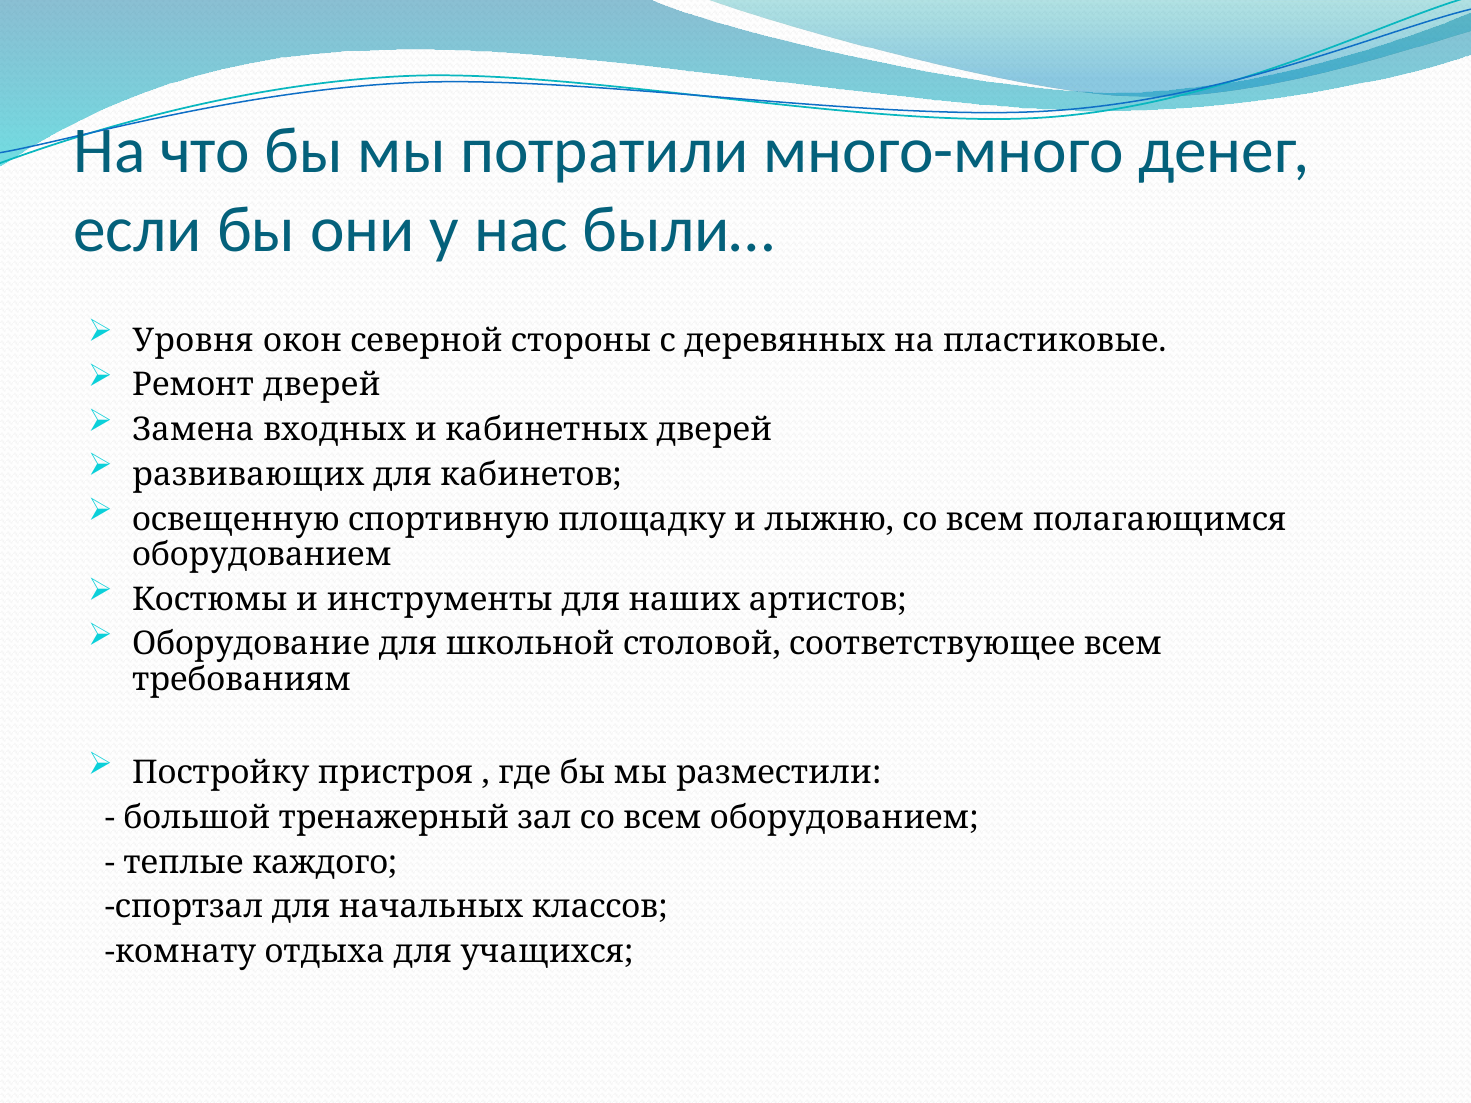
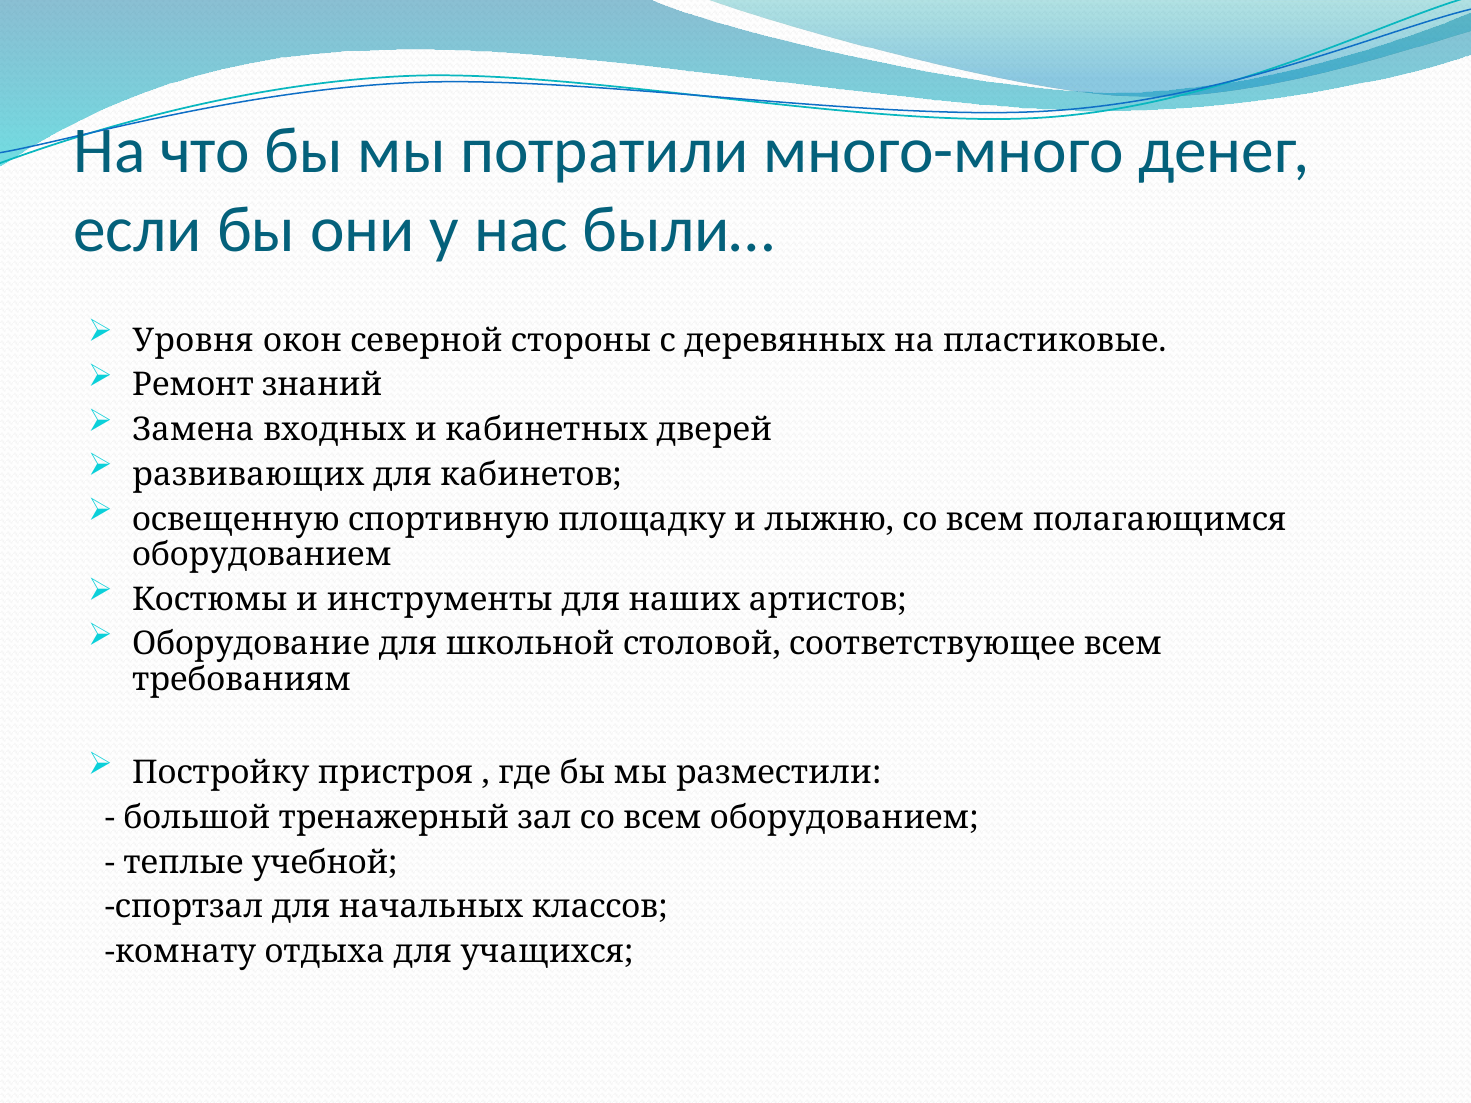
Ремонт дверей: дверей -> знаний (322, 385)
каждого: каждого -> учебной (325, 863)
